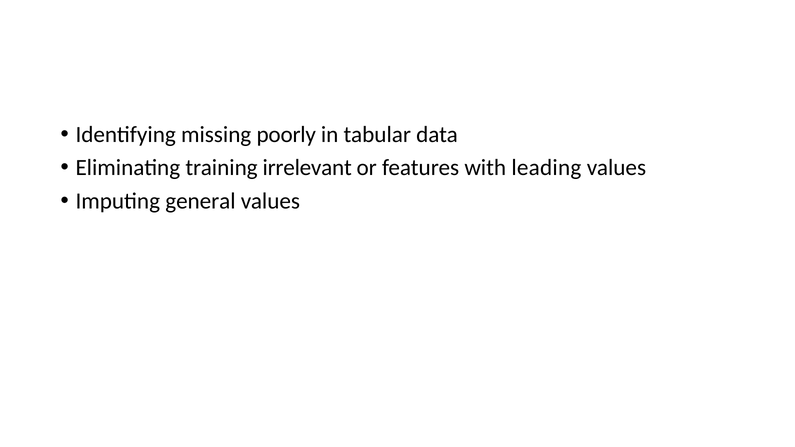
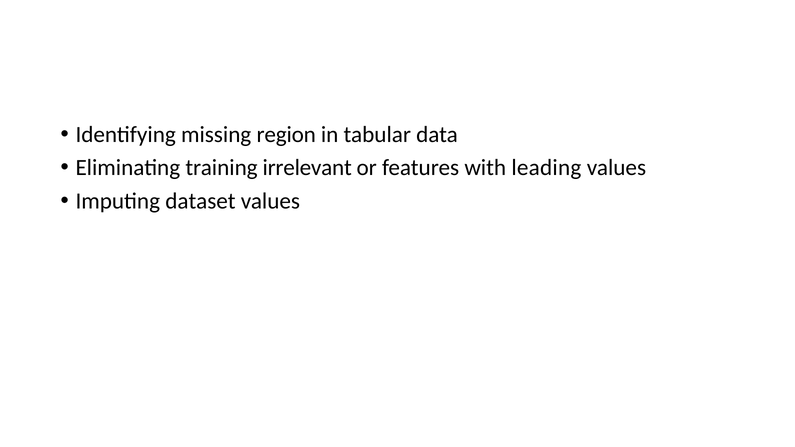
poorly: poorly -> region (286, 134)
general: general -> dataset (200, 201)
